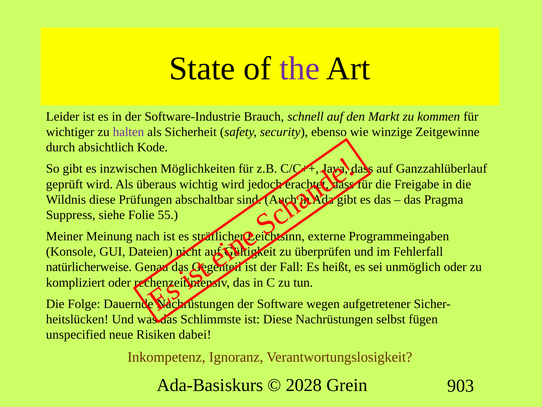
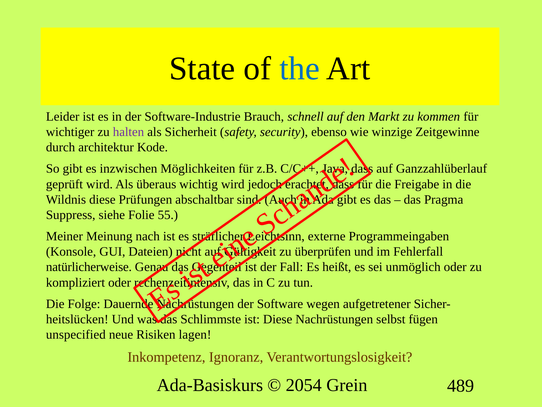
the colour: purple -> blue (300, 69)
absichtlich: absichtlich -> architektur (106, 147)
dabei: dabei -> lagen (195, 334)
2028: 2028 -> 2054 (304, 385)
903: 903 -> 489 (461, 385)
